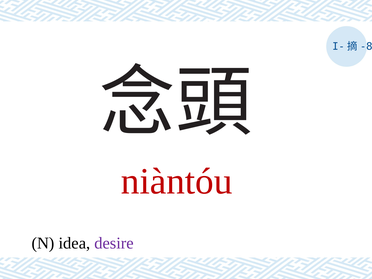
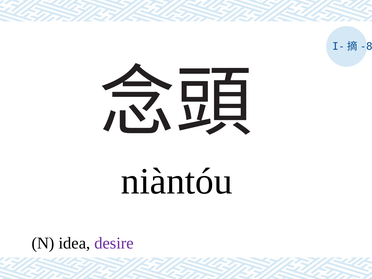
niàntóu colour: red -> black (177, 181)
